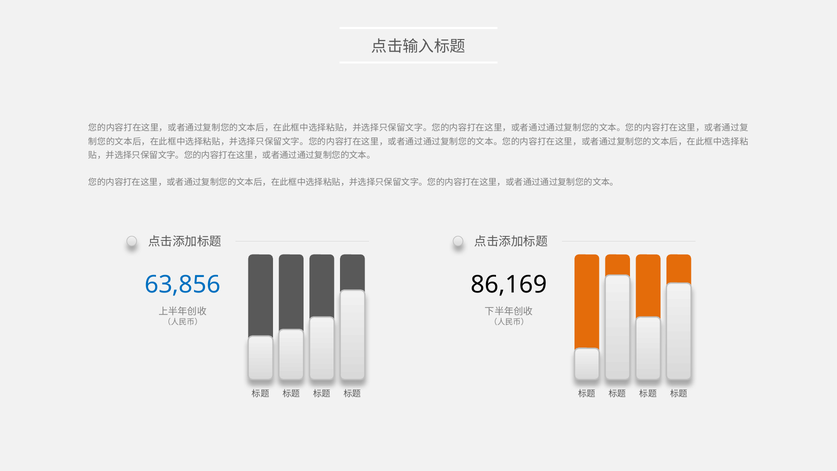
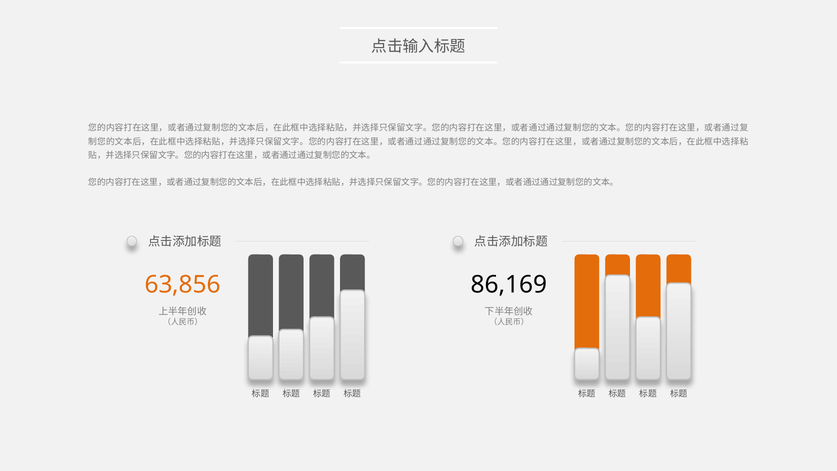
63,856 colour: blue -> orange (183, 284)
